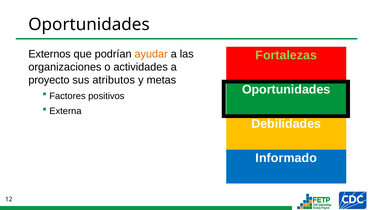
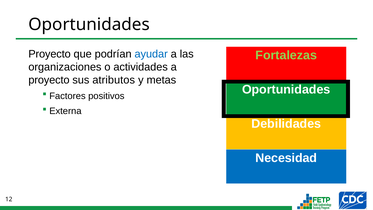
Externos: Externos -> Proyecto (50, 54)
ayudar colour: orange -> blue (151, 54)
Informado: Informado -> Necesidad (286, 158)
